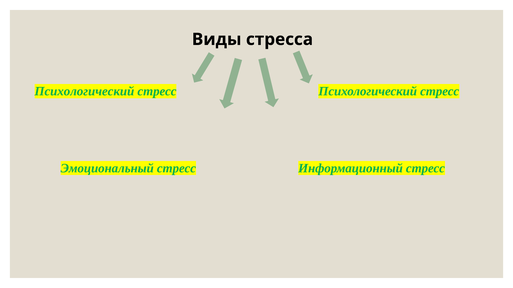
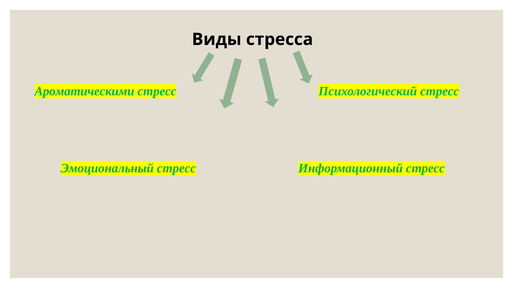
Психологический: Психологический -> Ароматическими (84, 91)
